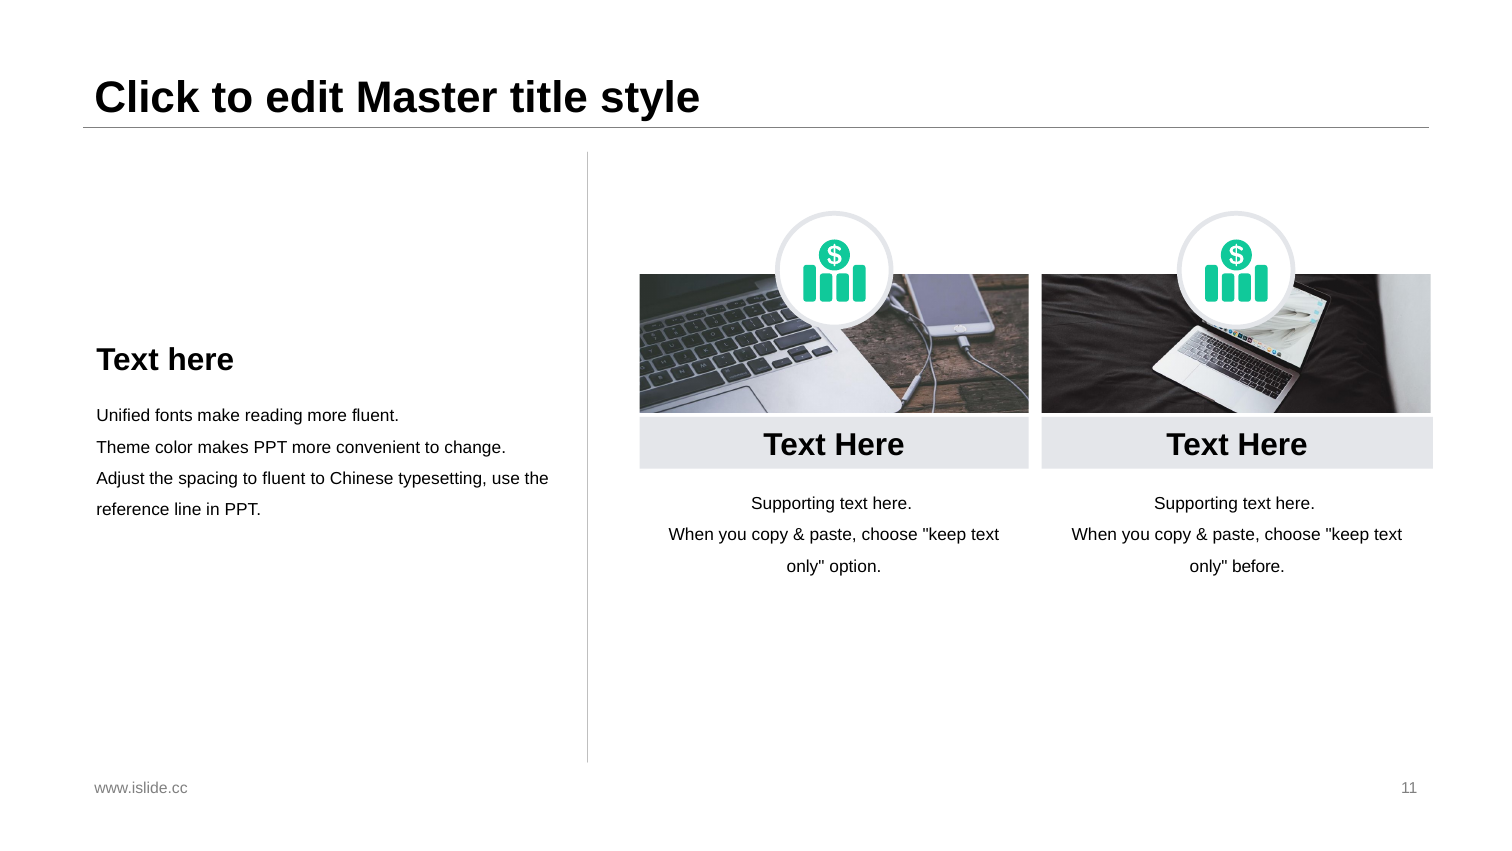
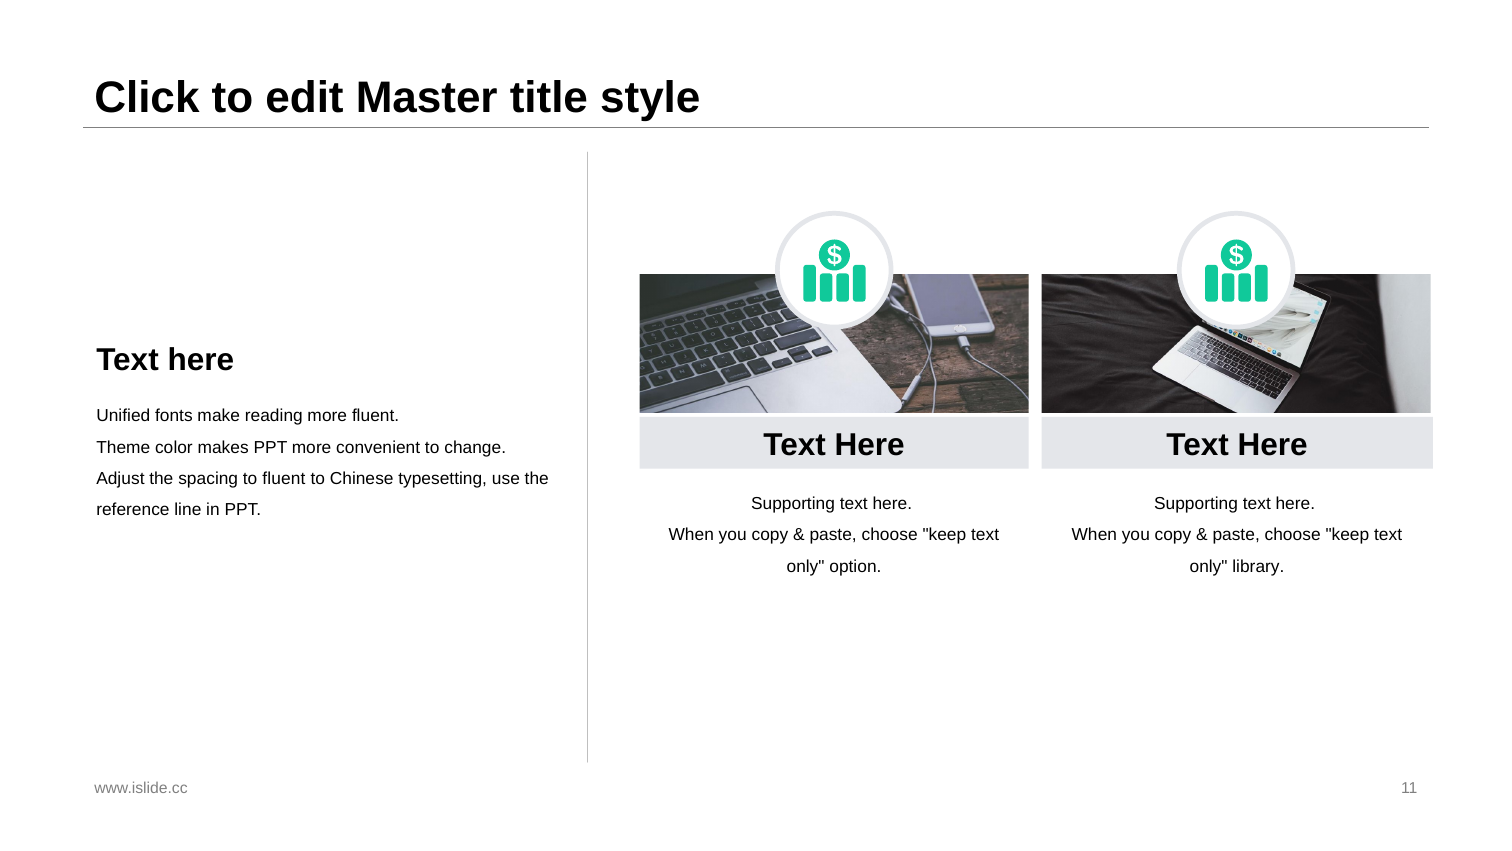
before: before -> library (1258, 566)
